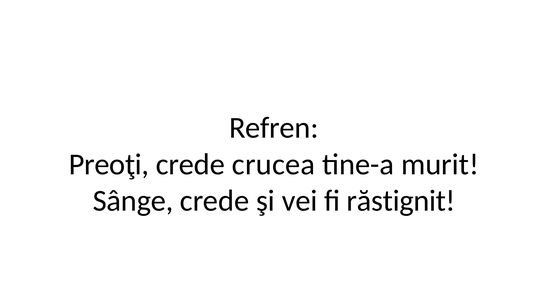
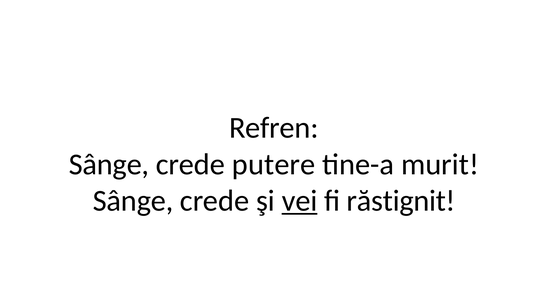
Preoţi: Preoţi -> Sânge (109, 164)
crucea: crucea -> putere (274, 164)
vei underline: none -> present (300, 201)
